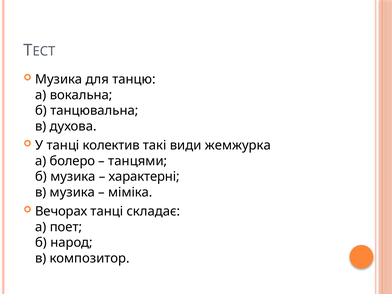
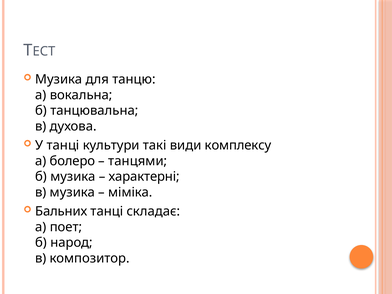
колектив: колектив -> культури (111, 145)
жемжурка: жемжурка -> комплексу (238, 145)
Вечорах: Вечорах -> Бальних (61, 211)
